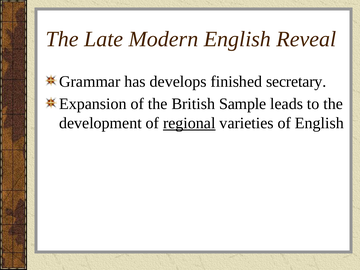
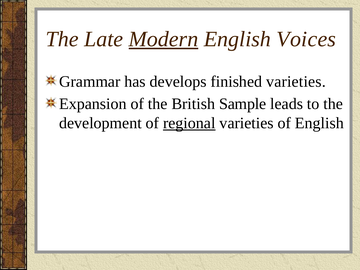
Modern underline: none -> present (163, 39)
Reveal: Reveal -> Voices (306, 39)
finished secretary: secretary -> varieties (296, 82)
